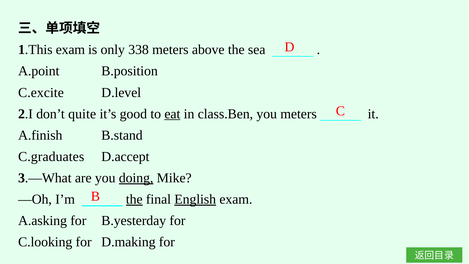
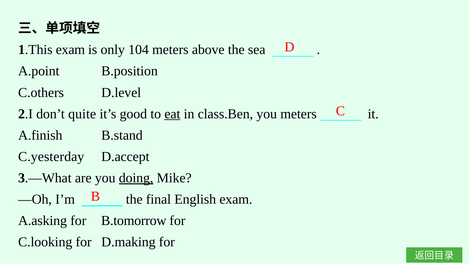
338: 338 -> 104 (139, 50)
C.excite: C.excite -> C.others (41, 92)
C.graduates: C.graduates -> C.yesterday (51, 156)
the underline: present -> none (134, 199)
English underline: present -> none (195, 199)
B.yesterday: B.yesterday -> B.tomorrow (134, 220)
